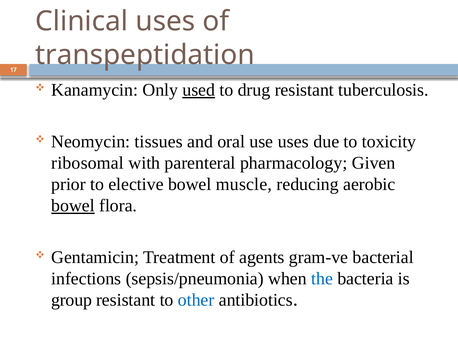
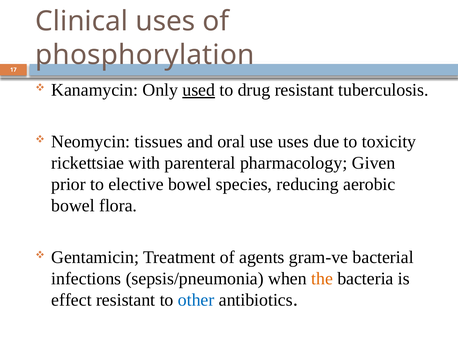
transpeptidation: transpeptidation -> phosphorylation (145, 55)
ribosomal: ribosomal -> rickettsiae (88, 163)
muscle: muscle -> species (244, 185)
bowel underline: present -> none (73, 206)
the colour: blue -> orange (322, 279)
group: group -> effect (71, 300)
